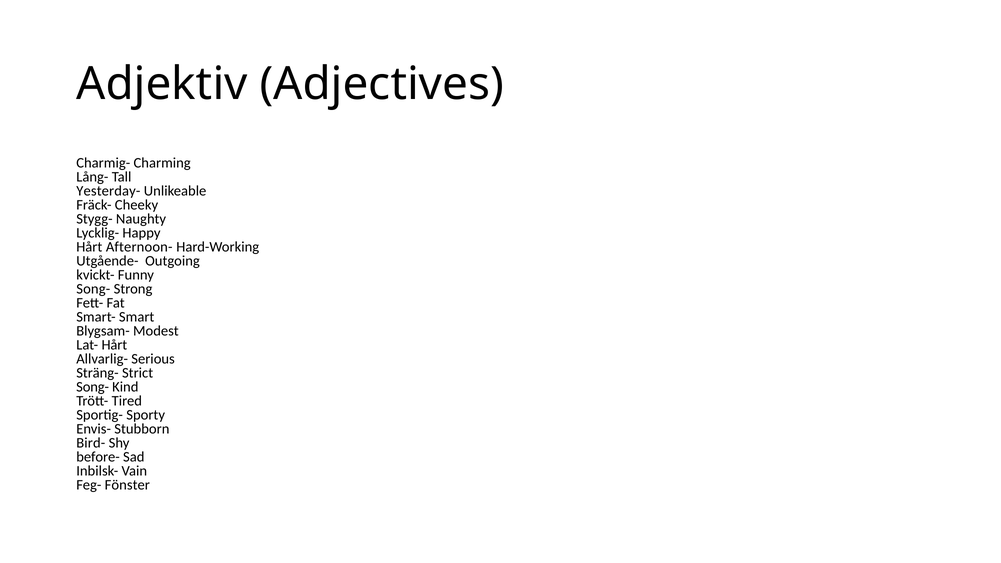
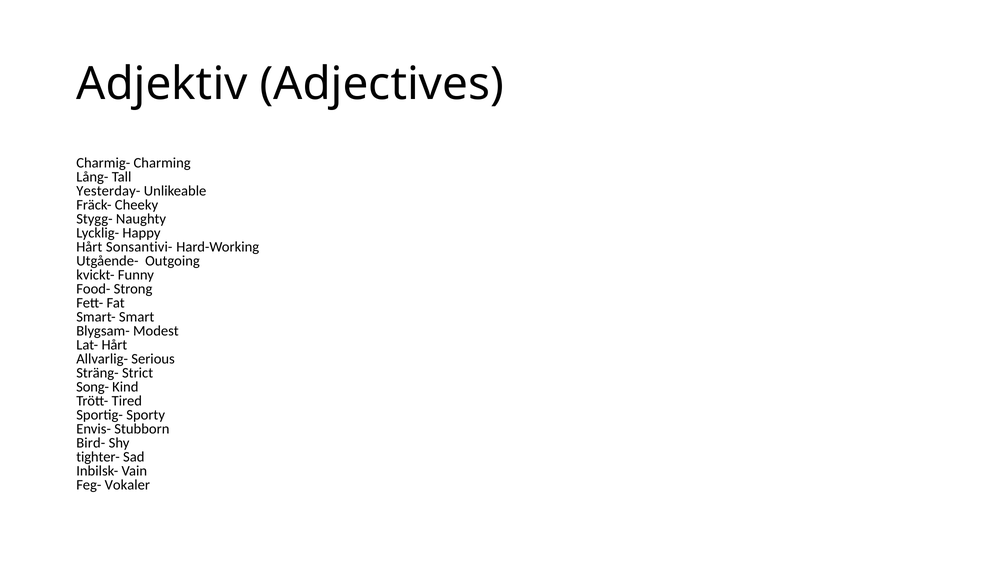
Afternoon-: Afternoon- -> Sonsantivi- (139, 247)
Song-: Song- -> Food- (93, 289)
before-: before- -> tighter- (98, 457)
Fönster: Fönster -> Vokaler (127, 485)
